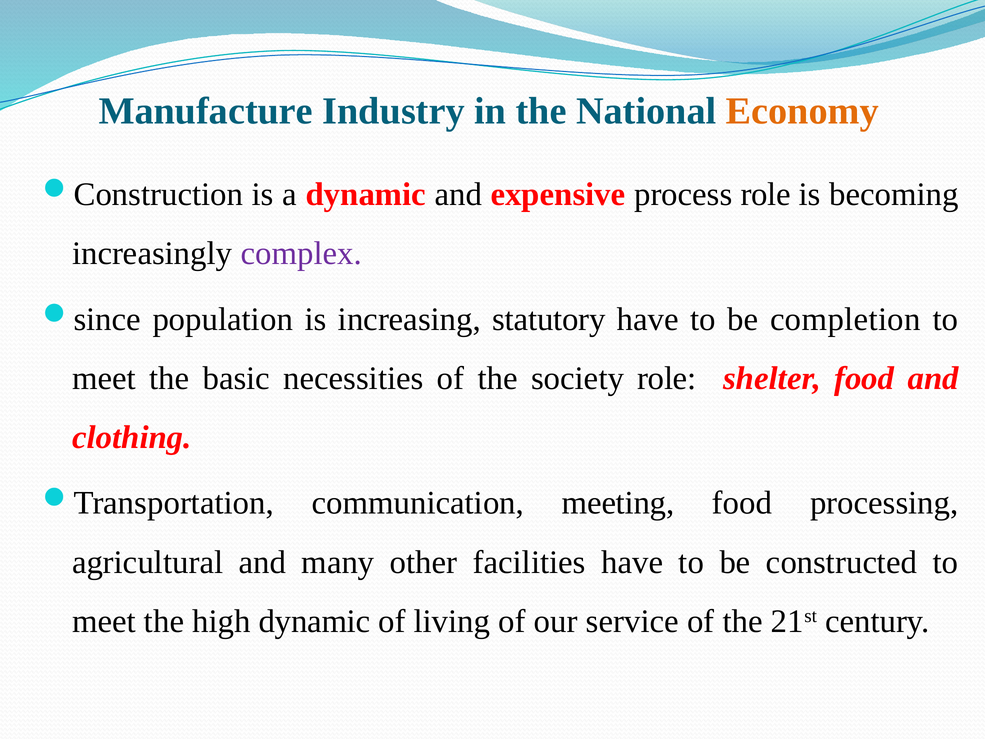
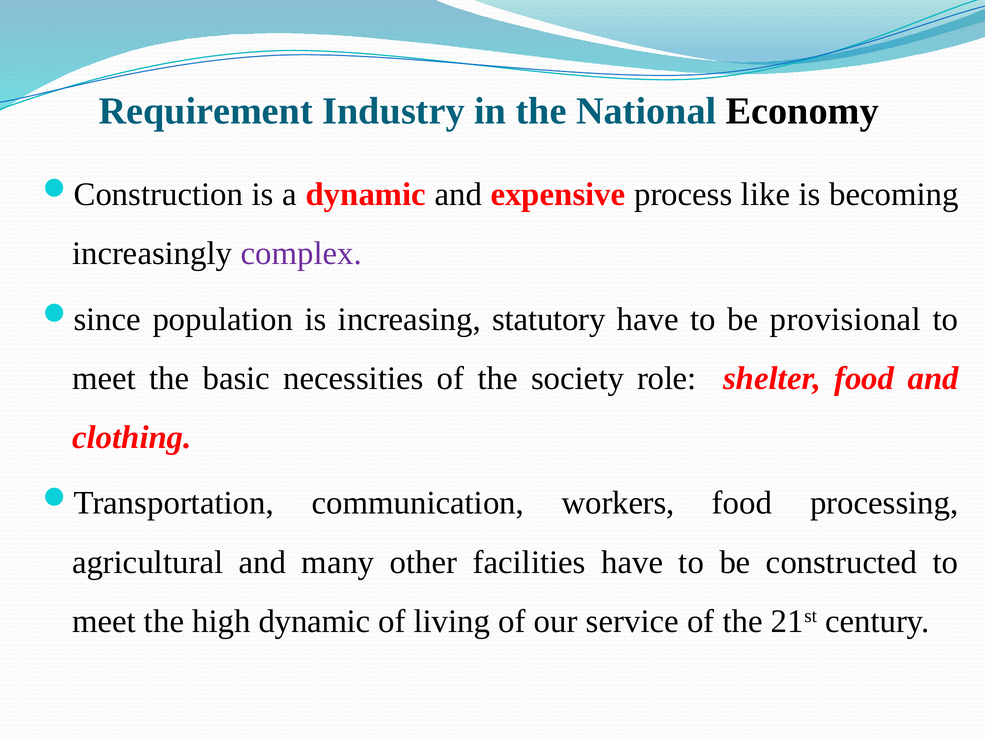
Manufacture: Manufacture -> Requirement (206, 111)
Economy colour: orange -> black (802, 111)
process role: role -> like (766, 194)
completion: completion -> provisional (845, 319)
meeting: meeting -> workers (618, 503)
